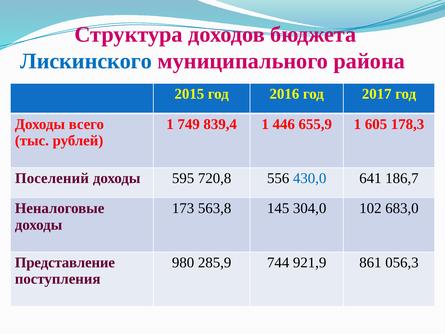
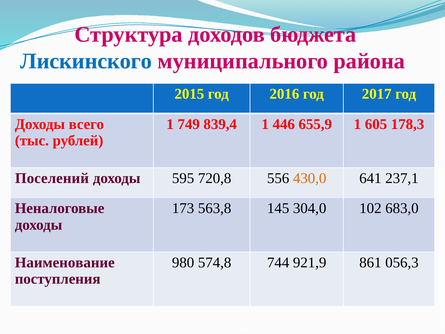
430,0 colour: blue -> orange (310, 178)
186,7: 186,7 -> 237,1 (402, 178)
Представление: Представление -> Наименование (65, 262)
285,9: 285,9 -> 574,8 (215, 262)
